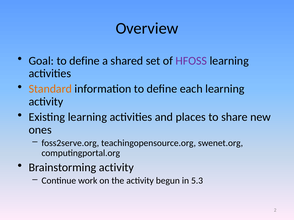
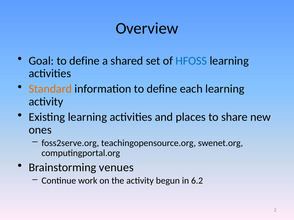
HFOSS colour: purple -> blue (191, 61)
Brainstorming activity: activity -> venues (116, 168)
5.3: 5.3 -> 6.2 (197, 181)
